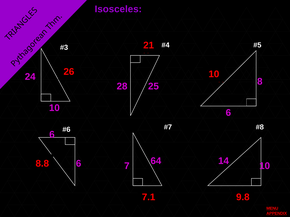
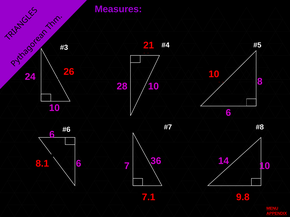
Isosceles: Isosceles -> Measures (118, 9)
28 25: 25 -> 10 (153, 86)
8.8: 8.8 -> 8.1 (42, 164)
64: 64 -> 36 (156, 161)
